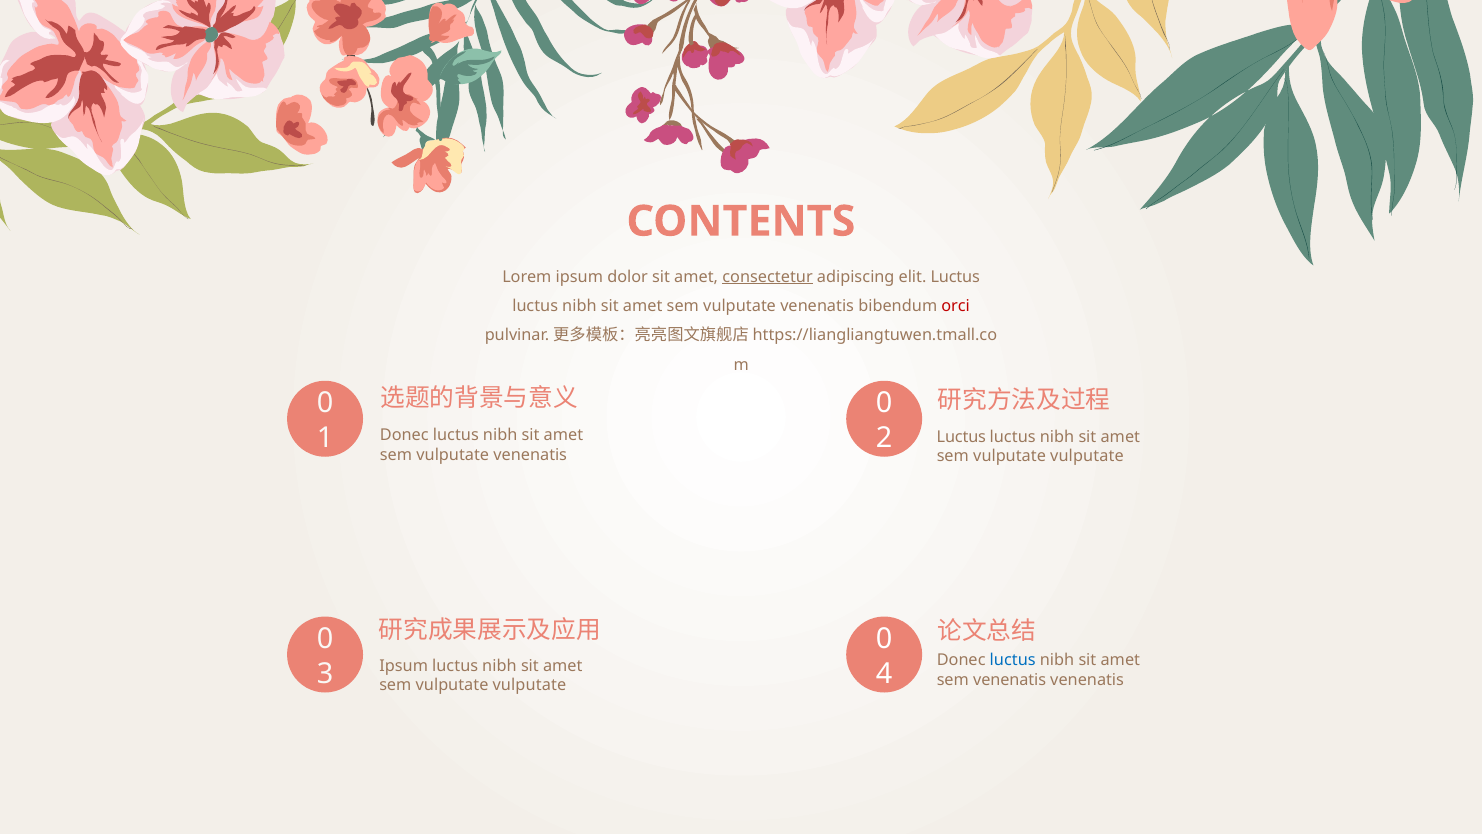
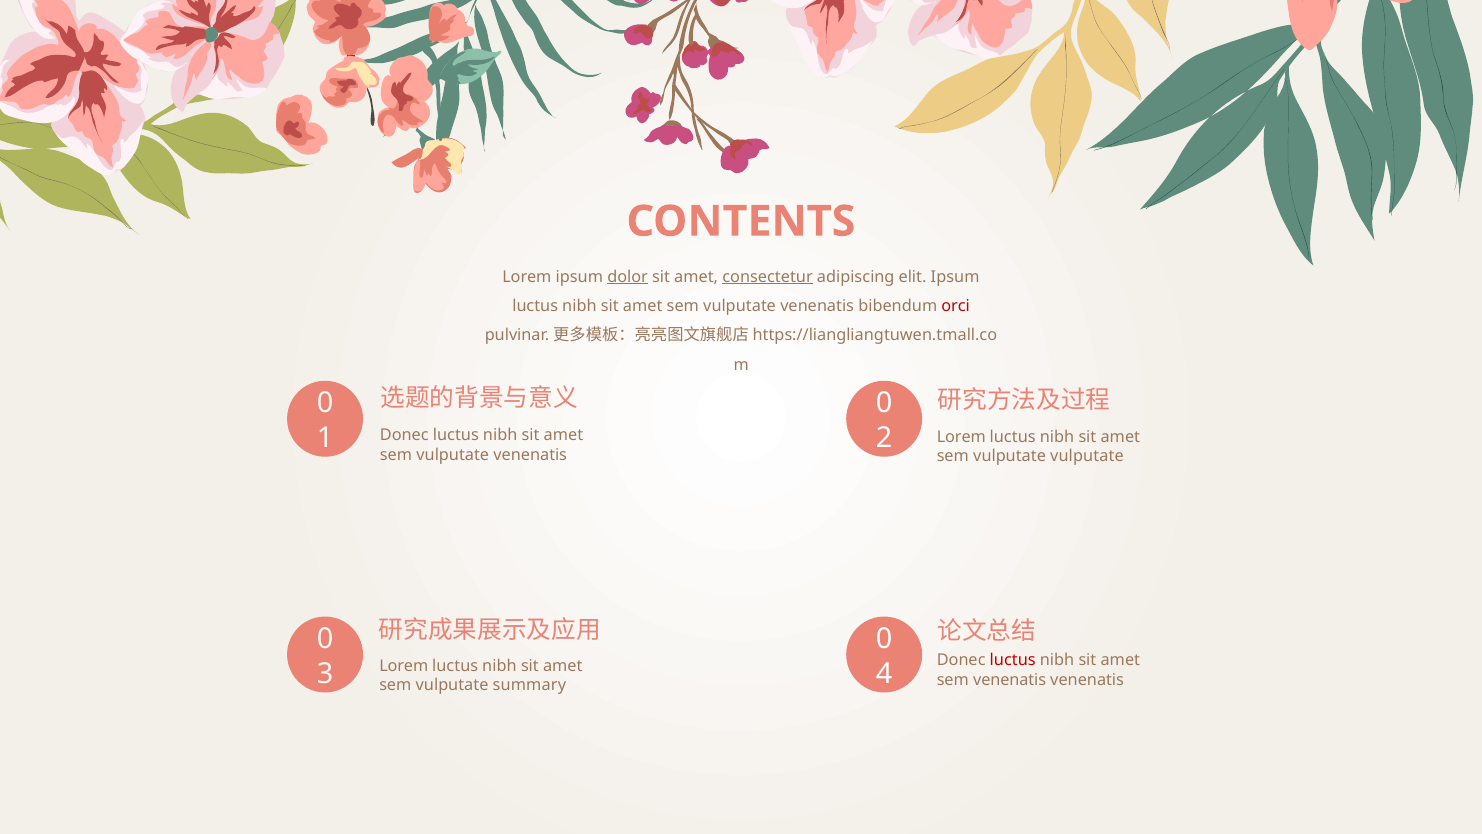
dolor underline: none -> present (628, 277)
elit Luctus: Luctus -> Ipsum (955, 277)
Luctus: Luctus -> Lorem (961, 437)
luctus colour: blue -> red (1013, 660)
Ipsum: Ipsum -> Lorem (404, 665)
vulputate: vulputate -> summary (529, 685)
